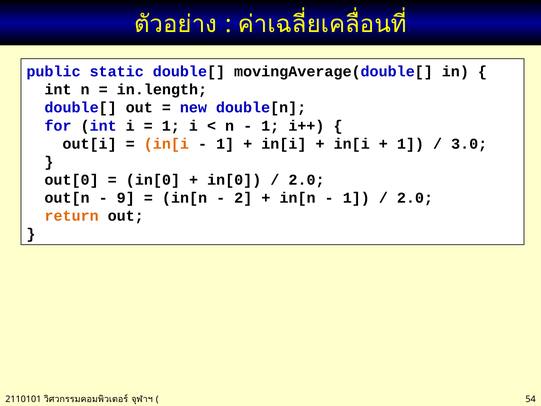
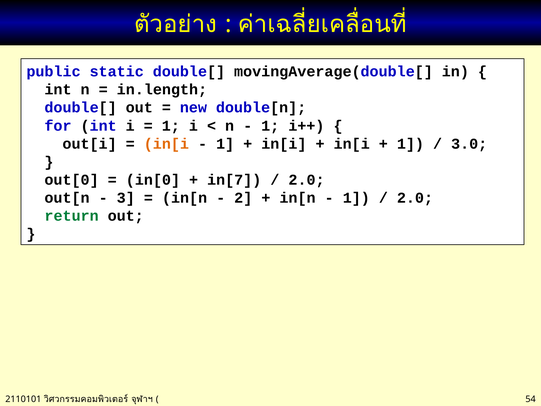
in[0: in[0 -> in[7 (234, 180)
9: 9 -> 3 (126, 198)
return colour: orange -> green (72, 216)
